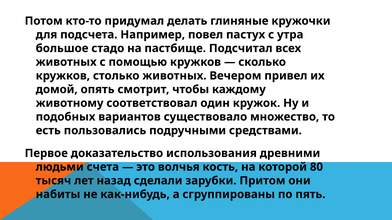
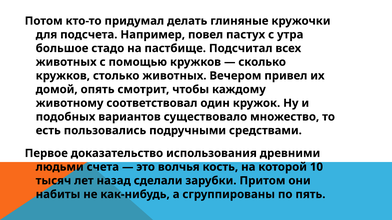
80: 80 -> 10 (316, 167)
